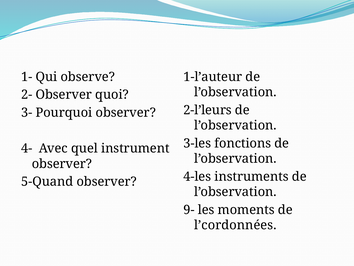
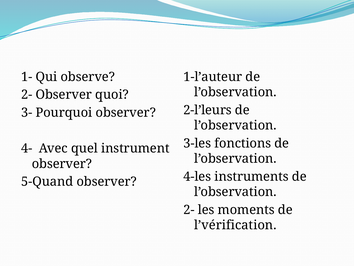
9-: 9- -> 2- (189, 210)
l’cordonnées: l’cordonnées -> l’vérification (235, 225)
